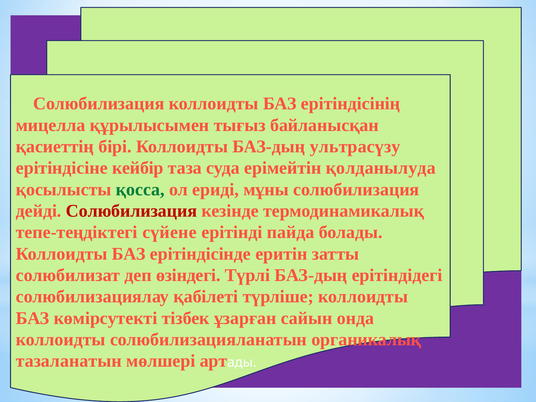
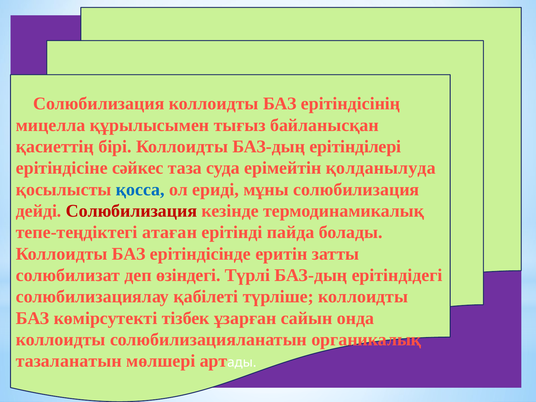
ультрасүзу: ультрасүзу -> ерітінділері (355, 147)
кейбір: кейбір -> сәйкес (138, 168)
қосса colour: green -> blue (140, 189)
сүйене: сүйене -> атаған (170, 232)
